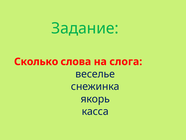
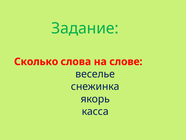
слога: слога -> слове (126, 61)
